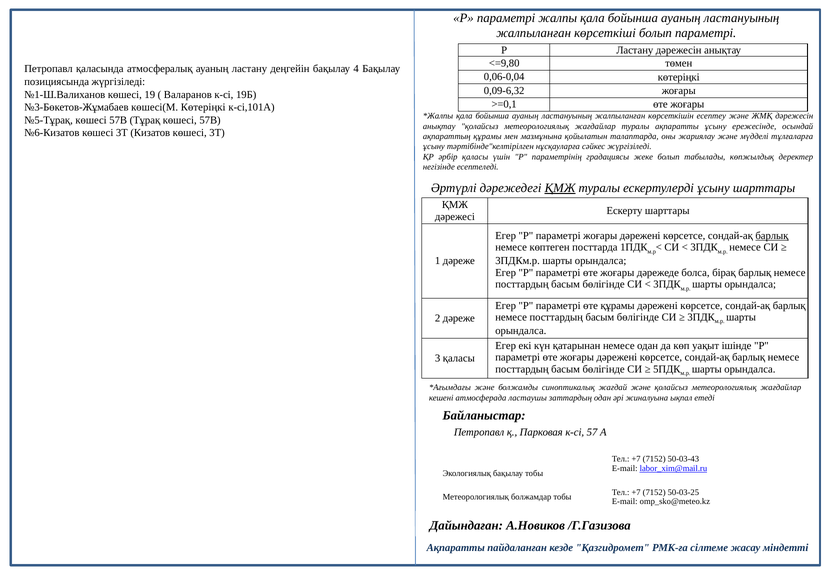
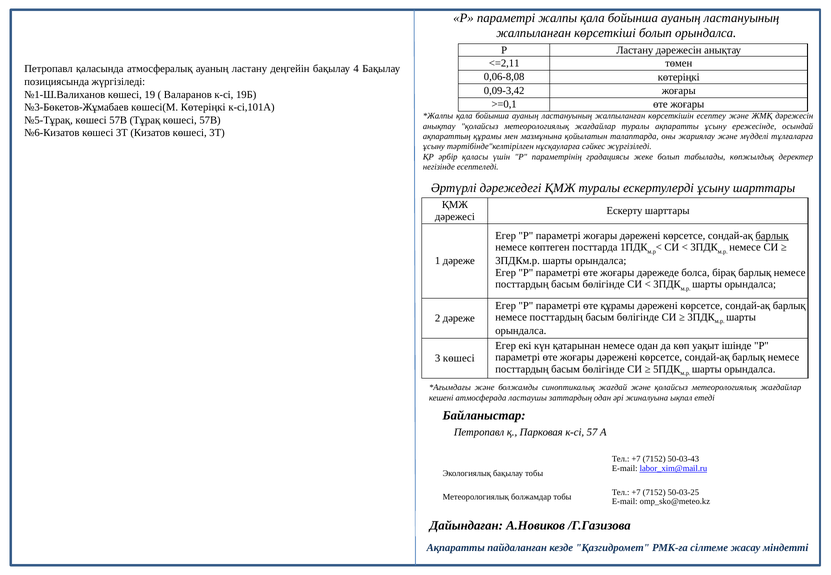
болып параметрі: параметрі -> орындалса (706, 33)
<=9,80: <=9,80 -> <=2,11 (504, 63)
0,06-0,04: 0,06-0,04 -> 0,06-8,08 (504, 77)
0,09-6,32: 0,09-6,32 -> 0,09-3,42 (504, 91)
ҚМЖ underline: present -> none (560, 188)
3 қаласы: қаласы -> көшесі (459, 359)
